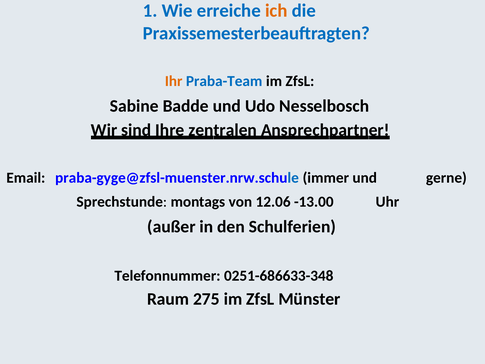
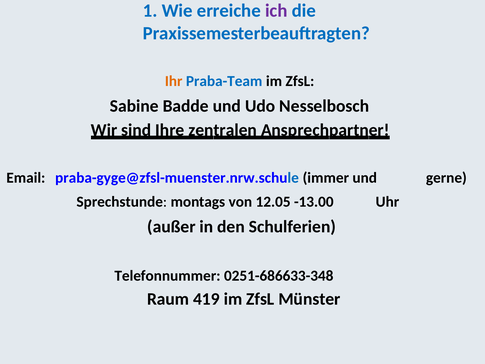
ich colour: orange -> purple (276, 11)
12.06: 12.06 -> 12.05 (273, 202)
275: 275 -> 419 (206, 299)
